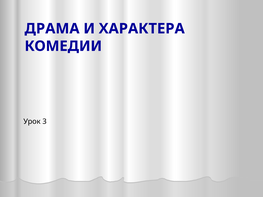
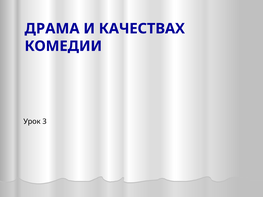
ХАРАКТЕРА: ХАРАКТЕРА -> КАЧЕСТВАХ (142, 29)
